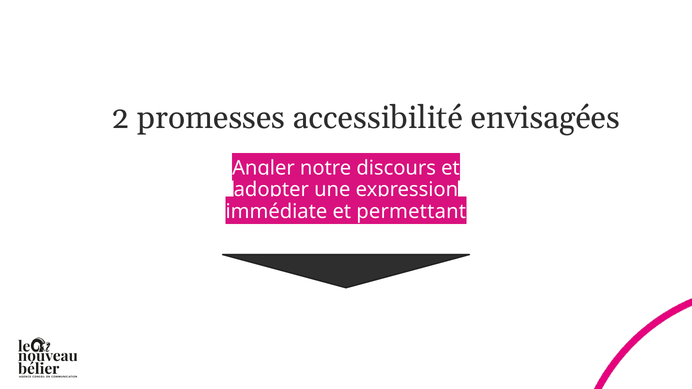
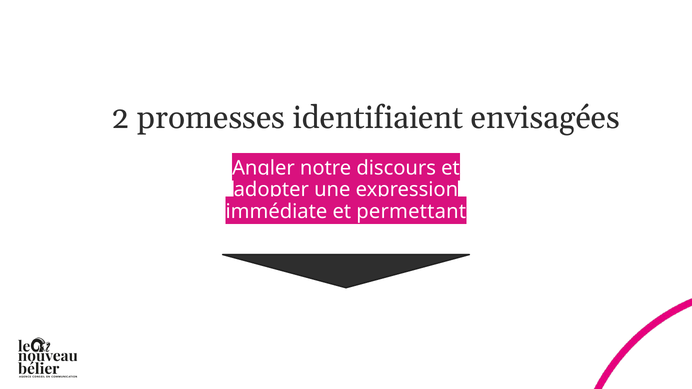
accessibilité: accessibilité -> identifiaient (378, 118)
